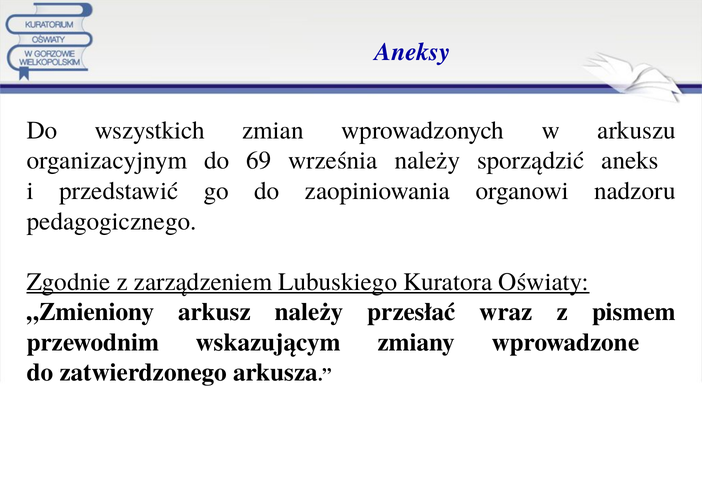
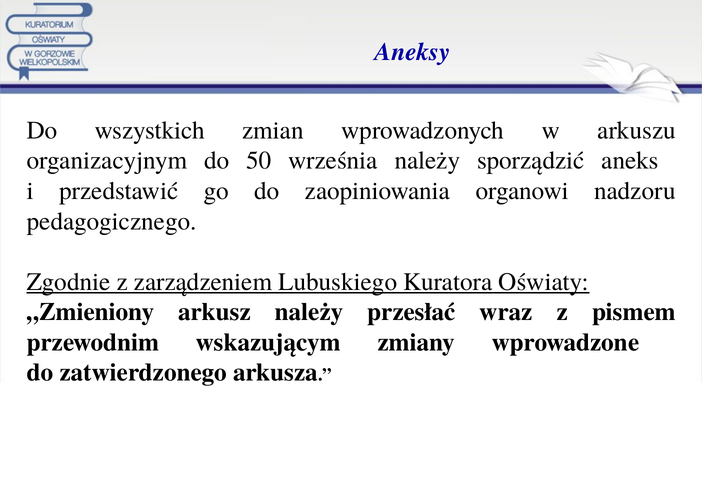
69: 69 -> 50 (259, 161)
